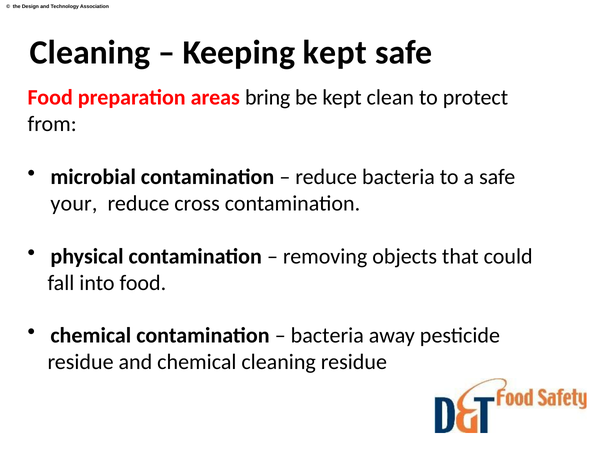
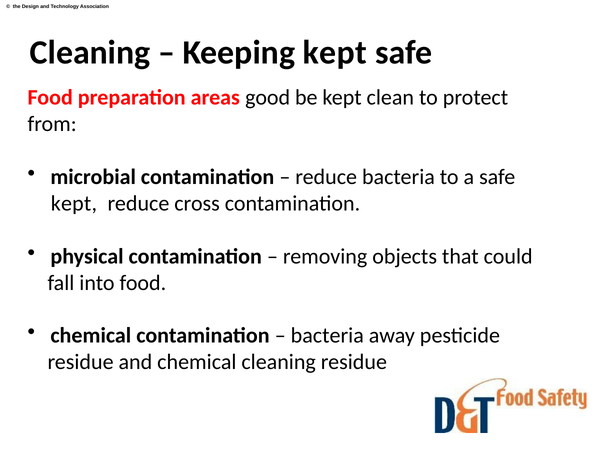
bring: bring -> good (268, 98)
your: your -> kept (74, 203)
